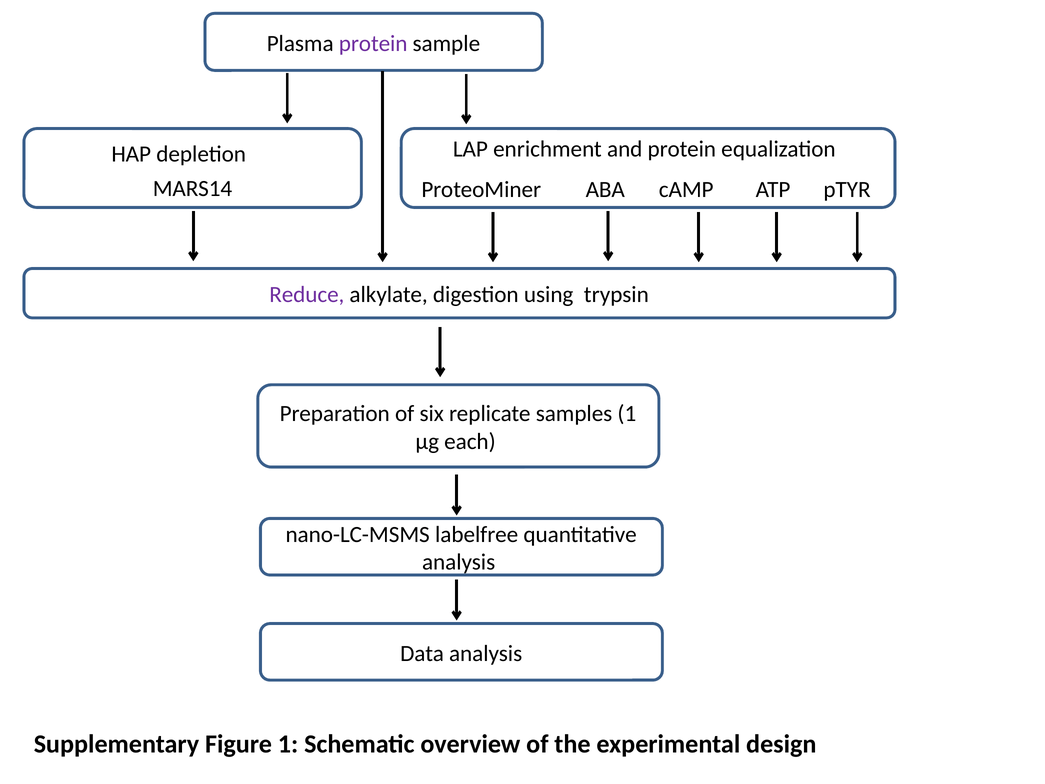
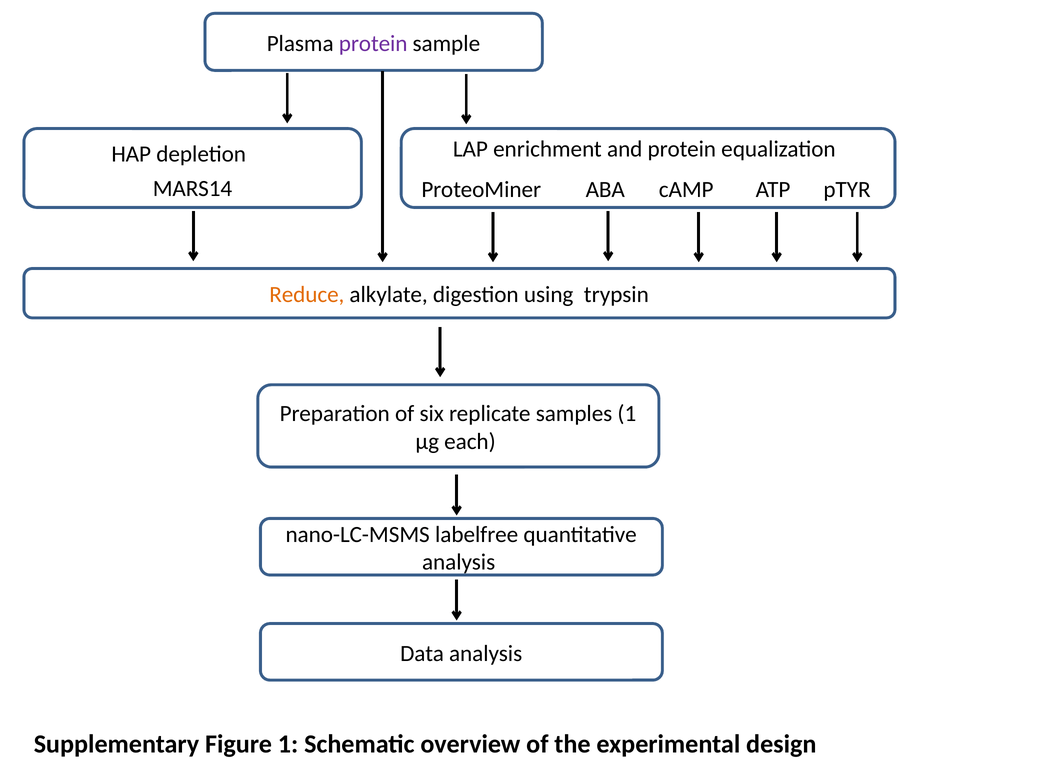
Reduce colour: purple -> orange (307, 295)
